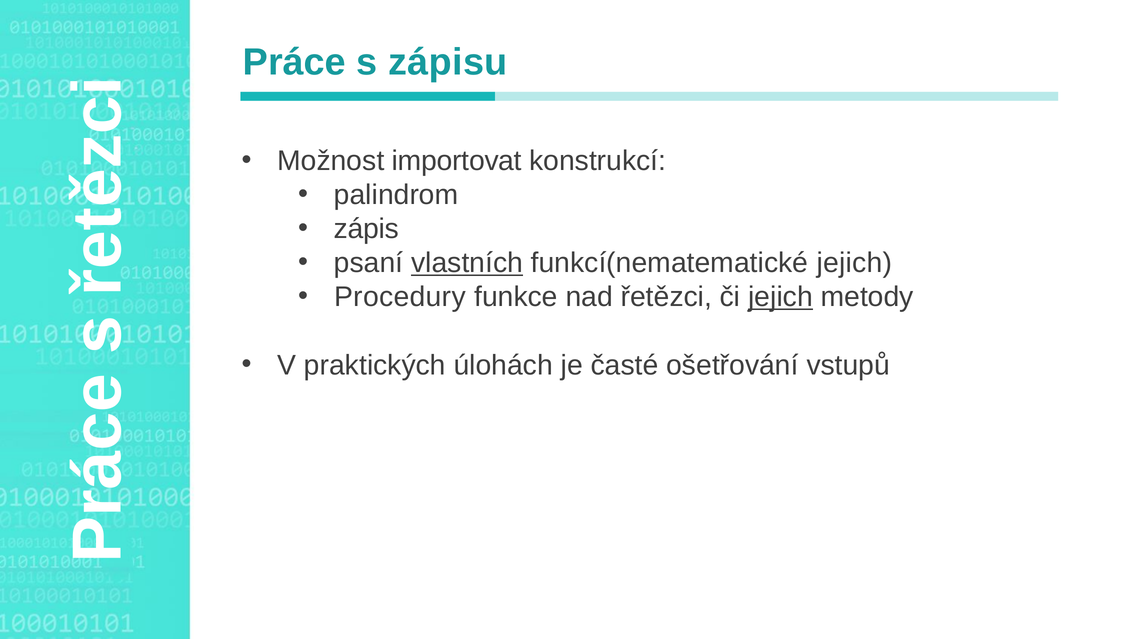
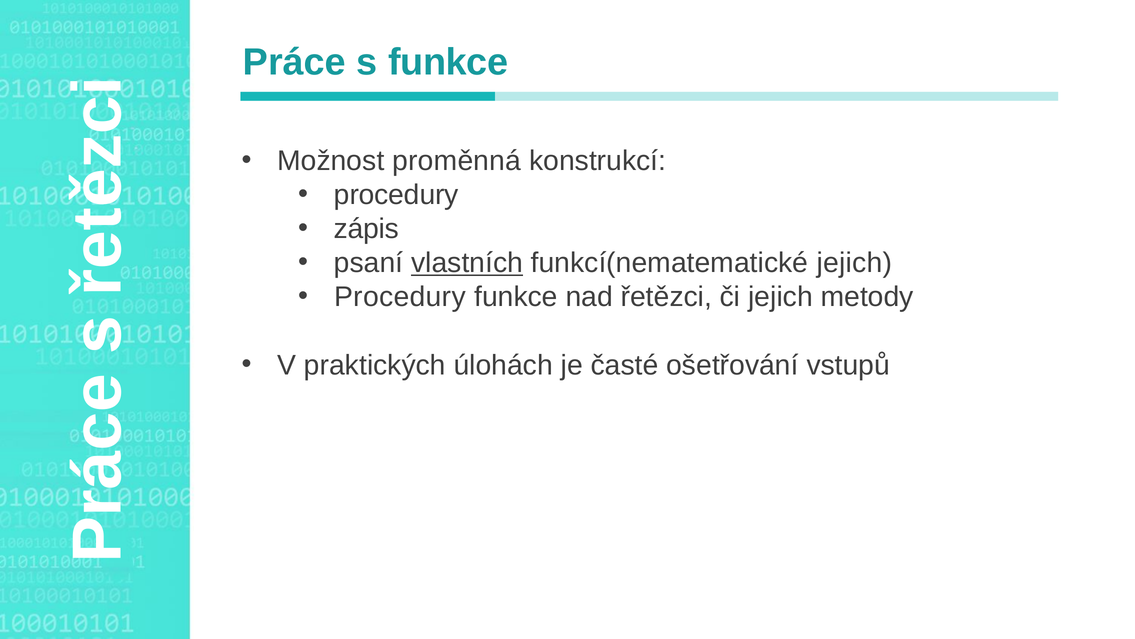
s zápisu: zápisu -> funkce (448, 62)
importovat: importovat -> proměnná (457, 161)
palindrom: palindrom -> procedury (396, 195)
jejich underline: present -> none (780, 297)
